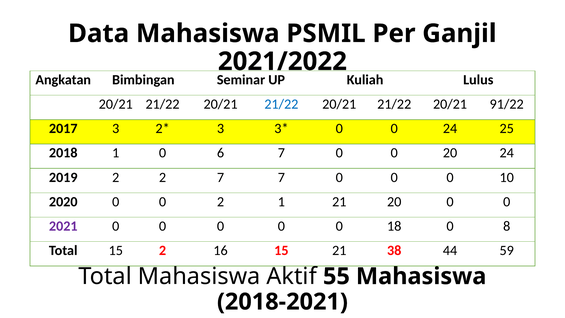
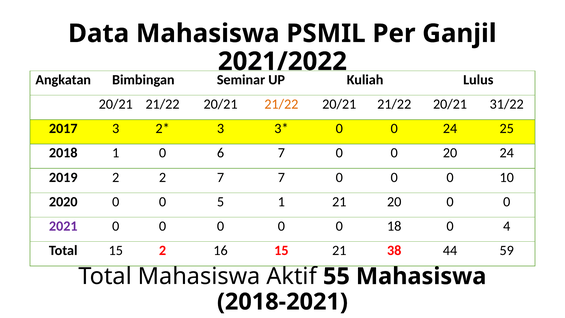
21/22 colour: blue -> orange (281, 104)
91/22: 91/22 -> 31/22 (507, 104)
0 2: 2 -> 5 (221, 202)
8: 8 -> 4 (507, 226)
